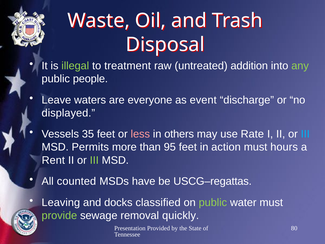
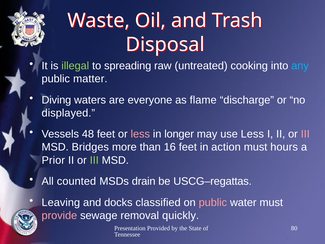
treatment: treatment -> spreading (128, 66)
addition: addition -> cooking (249, 66)
any colour: light green -> light blue (300, 66)
people: people -> matter (90, 79)
Leave: Leave -> Diving (56, 100)
event: event -> flame (203, 100)
35: 35 -> 48 (88, 134)
others: others -> longer (179, 134)
use Rate: Rate -> Less (252, 134)
III colour: light blue -> pink (305, 134)
Permits: Permits -> Bridges (90, 147)
95: 95 -> 16 (170, 147)
Rent: Rent -> Prior (53, 160)
have: have -> drain (144, 181)
public colour: light green -> pink (213, 202)
provide colour: light green -> pink (59, 215)
